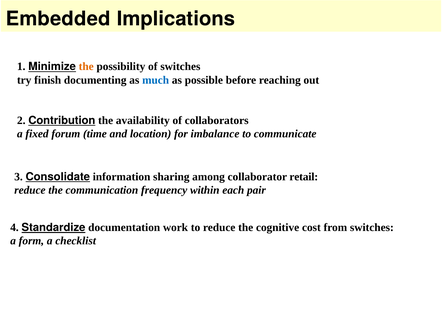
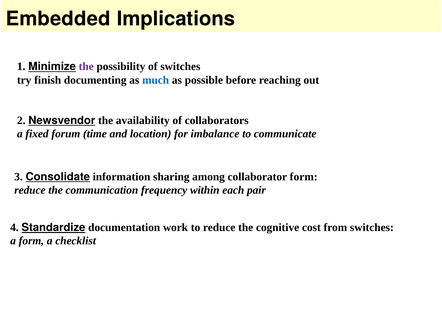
the colour: orange -> purple (86, 67)
Contribution: Contribution -> Newsvendor (62, 120)
collaborator retail: retail -> form (304, 177)
